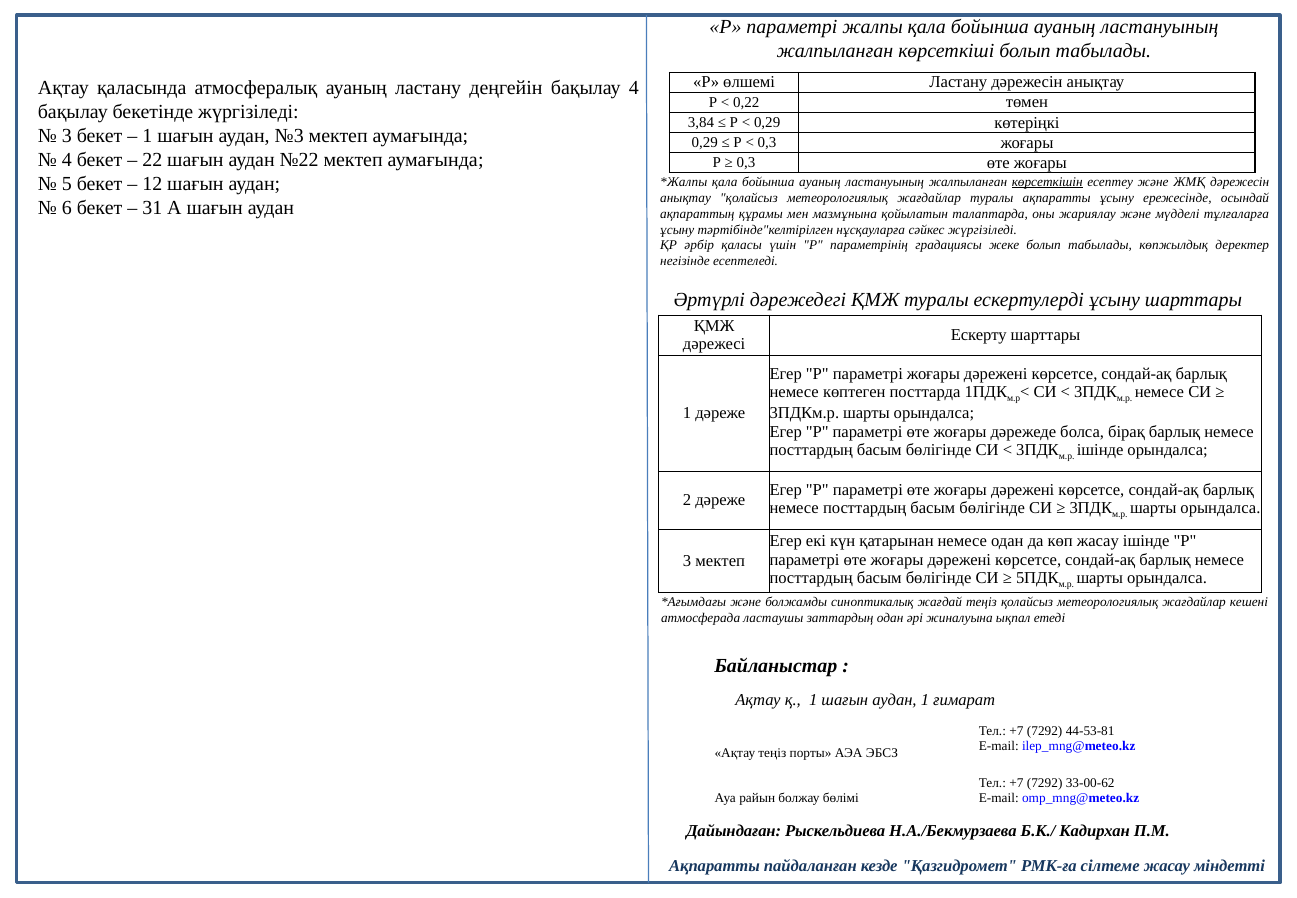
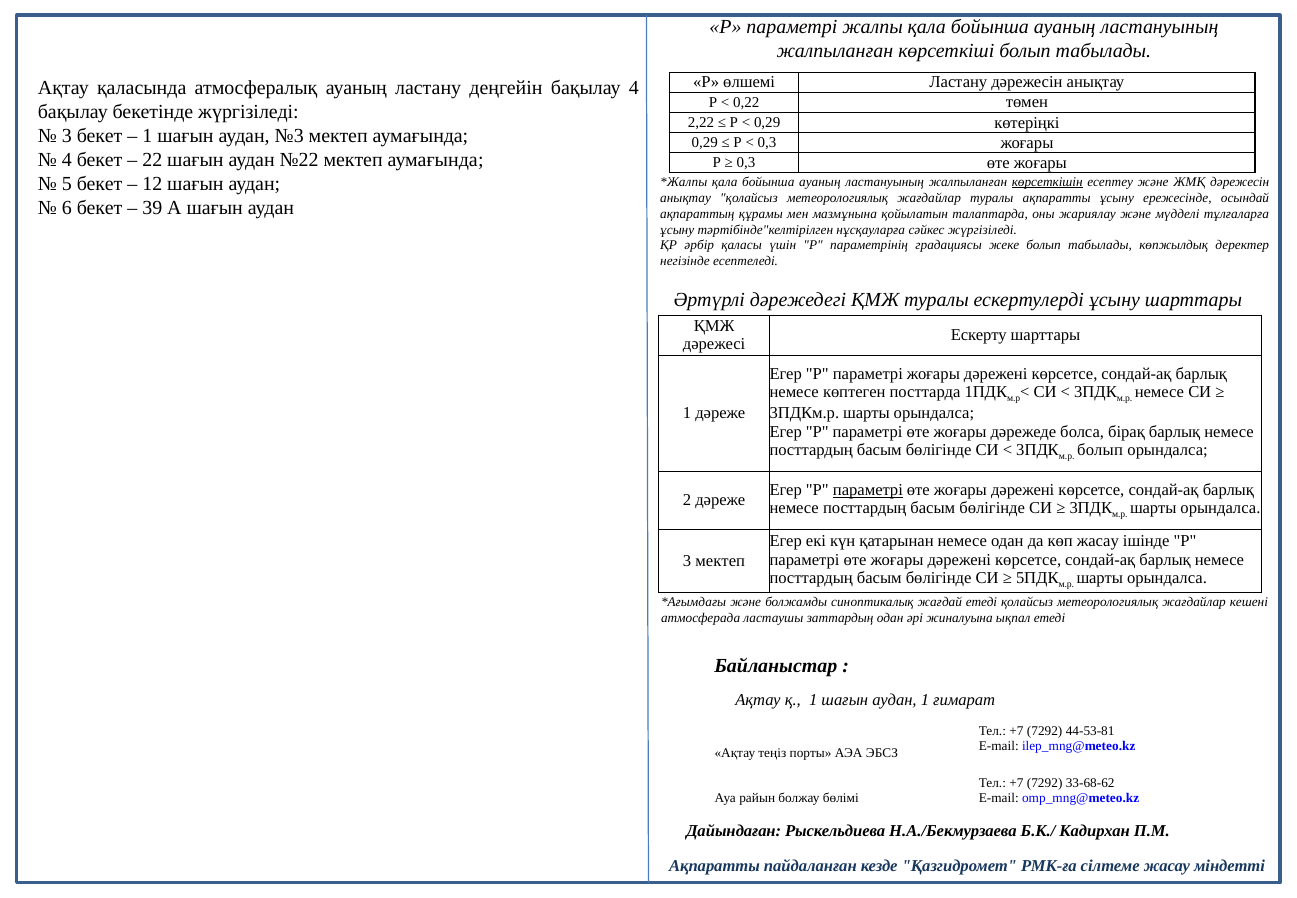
3,84: 3,84 -> 2,22 (701, 123)
31: 31 -> 39 (152, 208)
ішінде: ішінде -> болып (1100, 450)
параметрі underline: none -> present (868, 490)
жағдай теңіз: теңіз -> етеді (982, 602)
33-00-62: 33-00-62 -> 33-68-62 (1090, 783)
